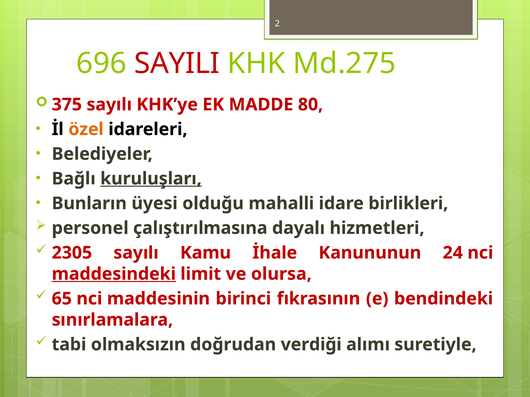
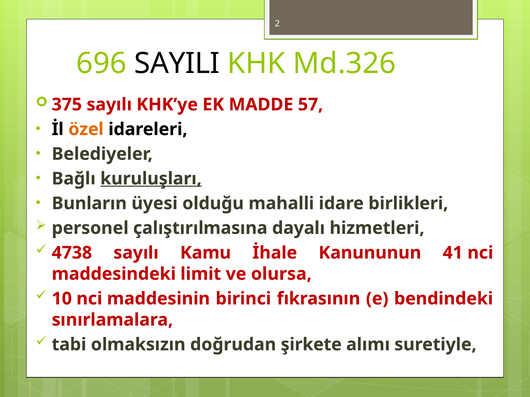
SAYILI colour: red -> black (177, 64)
Md.275: Md.275 -> Md.326 (344, 64)
80: 80 -> 57 (311, 105)
2305: 2305 -> 4738 (72, 253)
24: 24 -> 41 (453, 253)
maddesindeki underline: present -> none (114, 274)
65: 65 -> 10 (62, 299)
verdiği: verdiği -> şirkete (311, 345)
